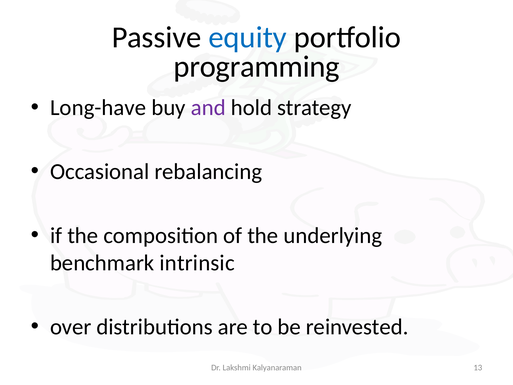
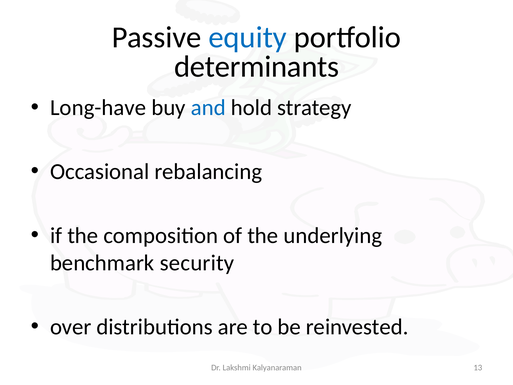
programming: programming -> determinants (257, 67)
and colour: purple -> blue (208, 108)
intrinsic: intrinsic -> security (197, 263)
